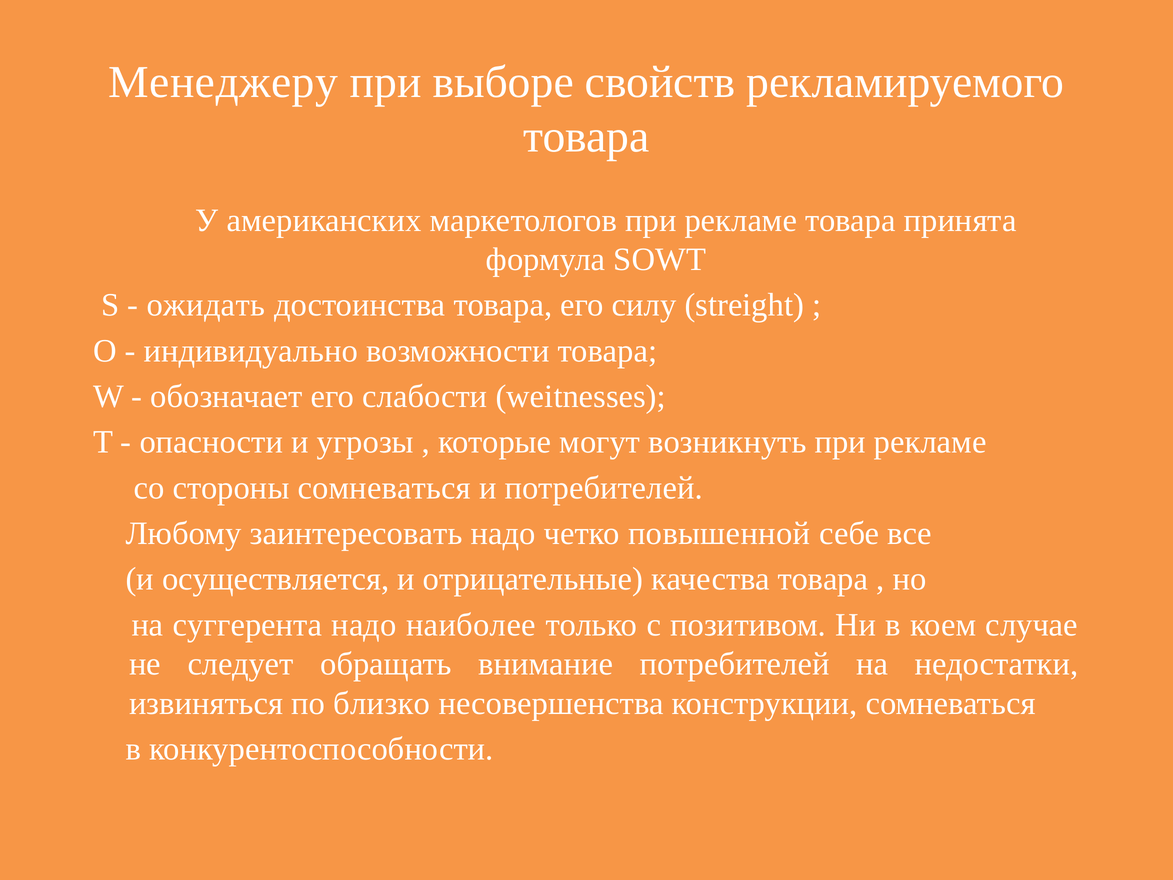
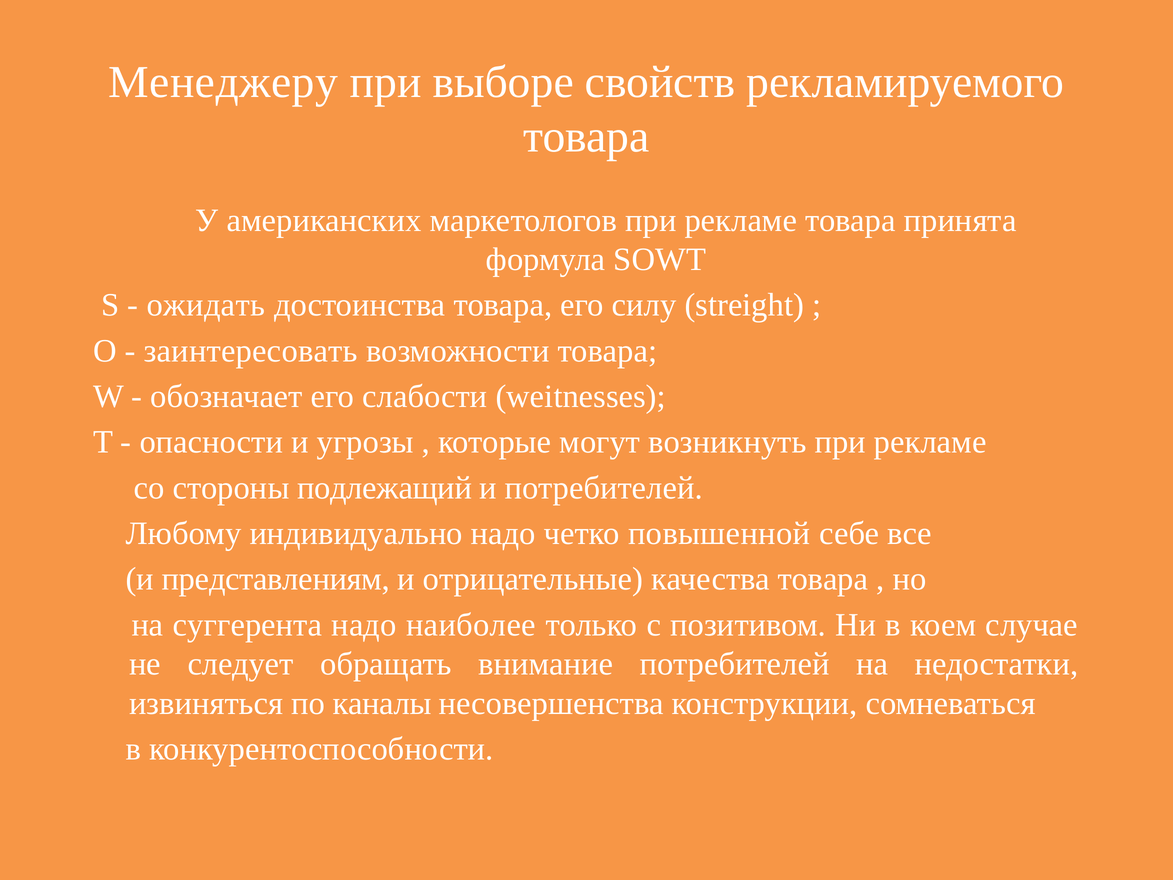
индивидуально: индивидуально -> заинтересовать (251, 351)
стороны сомневаться: сомневаться -> подлежащий (385, 488)
заинтересовать: заинтересовать -> индивидуально (356, 533)
осуществляется: осуществляется -> представлениям (276, 579)
близко: близко -> каналы (382, 703)
